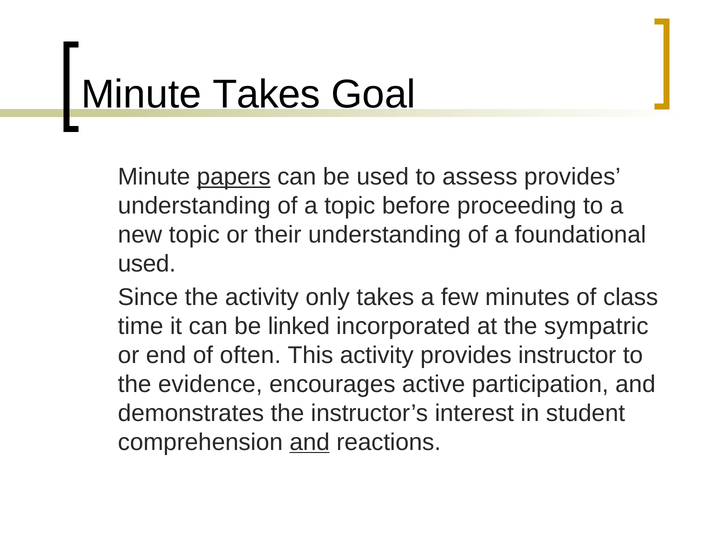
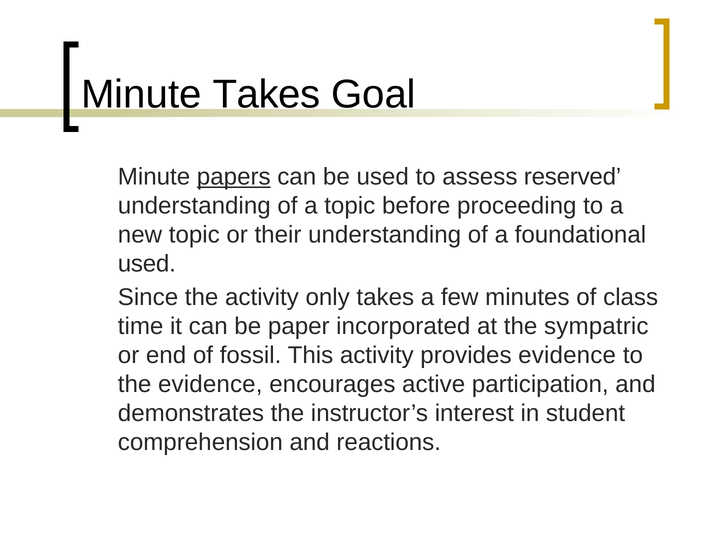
assess provides: provides -> reserved (573, 177)
linked: linked -> paper (299, 326)
often: often -> fossil (251, 355)
provides instructor: instructor -> evidence (567, 355)
and underline: present -> none (310, 442)
